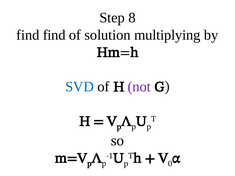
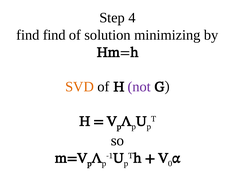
8: 8 -> 4 (132, 18)
multiplying: multiplying -> minimizing (167, 35)
SVD colour: blue -> orange (80, 87)
